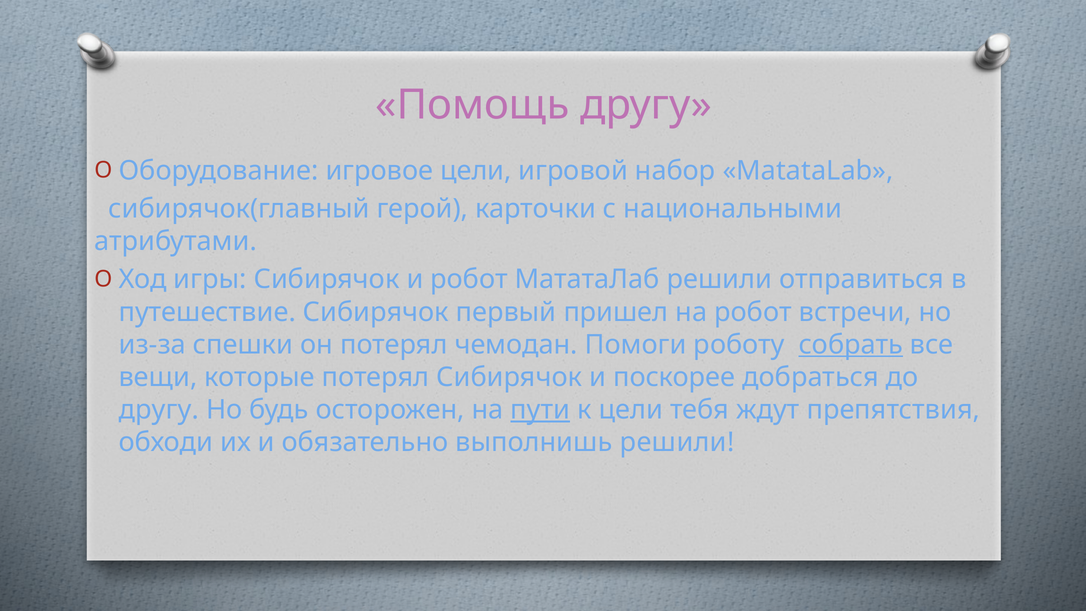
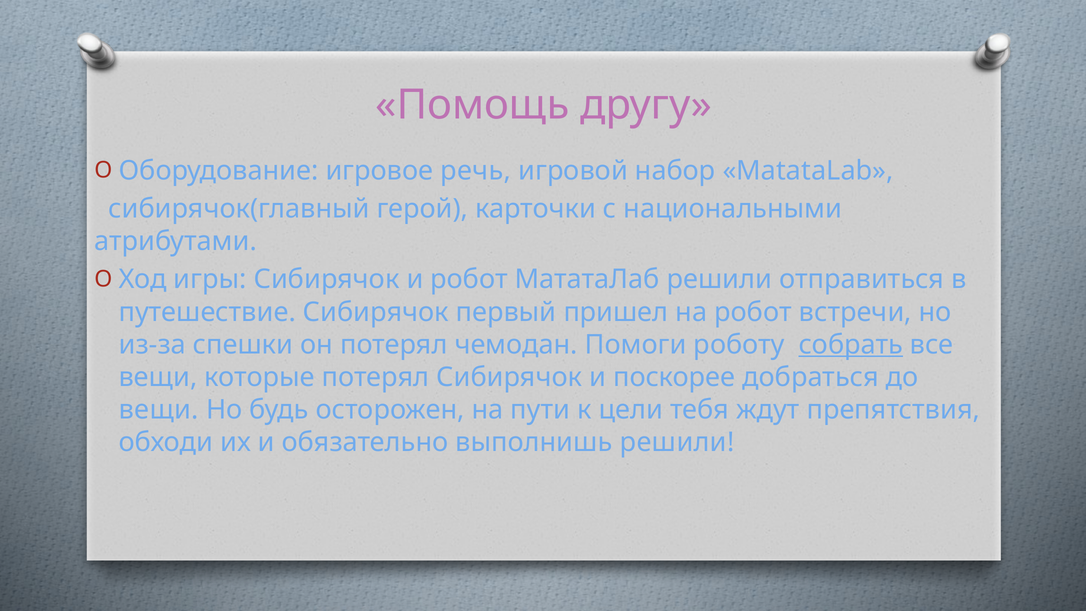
игровое цели: цели -> речь (476, 171)
другу: другу -> вещи (159, 410)
пути underline: present -> none (540, 410)
